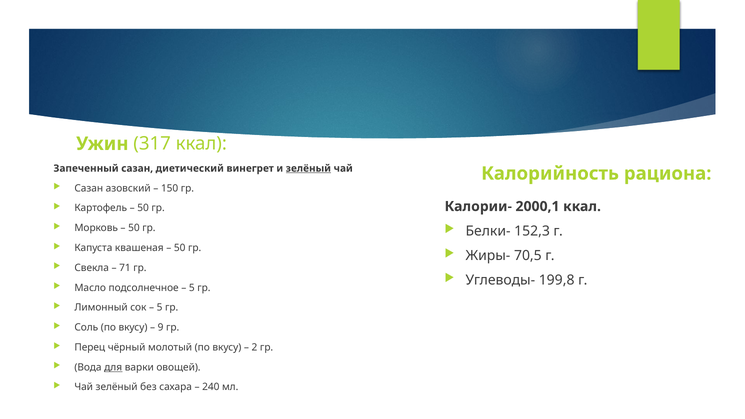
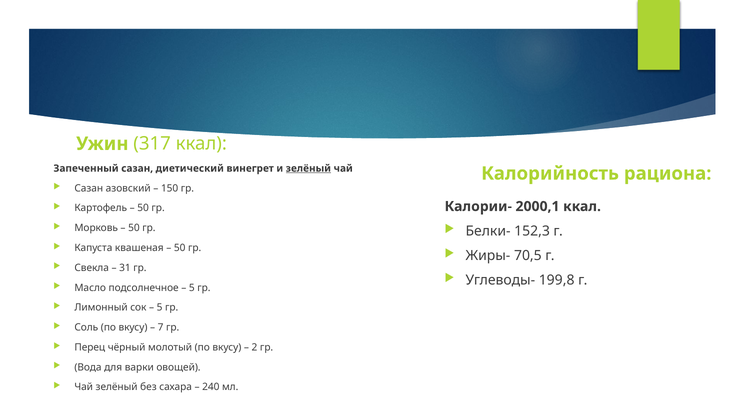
71: 71 -> 31 (125, 268)
9: 9 -> 7 (161, 327)
для underline: present -> none (113, 367)
